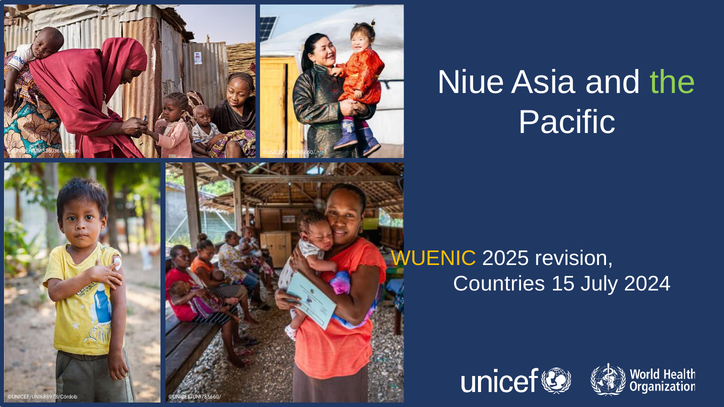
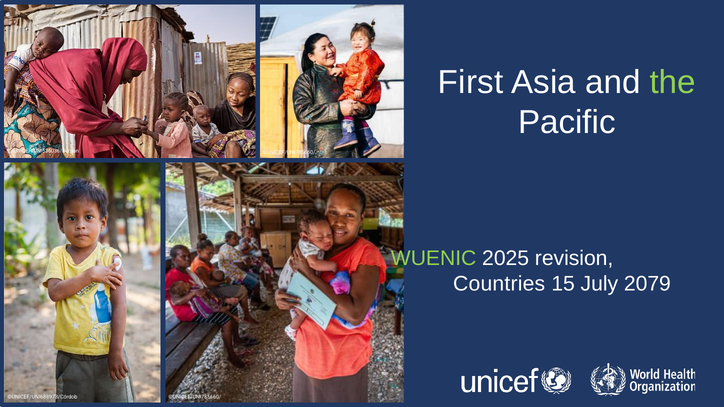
Niue: Niue -> First (471, 82)
WUENIC colour: yellow -> light green (434, 258)
2024: 2024 -> 2079 (647, 284)
